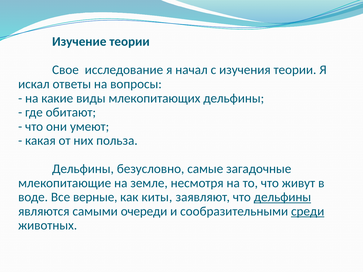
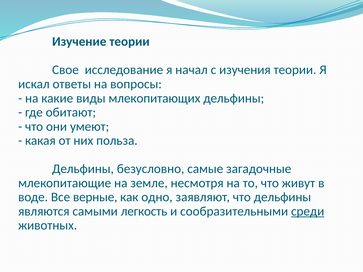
киты: киты -> одно (157, 197)
дельфины underline: present -> none (282, 197)
очереди: очереди -> легкость (144, 211)
